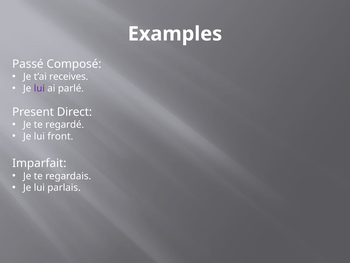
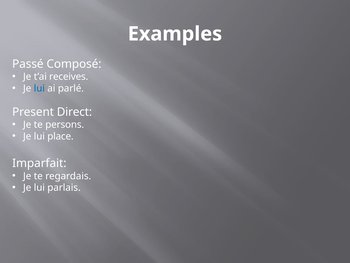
lui colour: purple -> blue (39, 88)
regardé: regardé -> persons (65, 124)
front: front -> place (60, 136)
